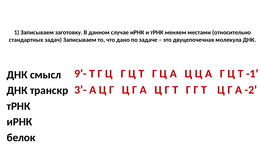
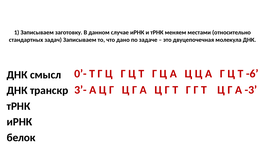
9’-: 9’- -> 0’- (80, 74)
-1: -1 -> -6 (252, 74)
-2: -2 -> -3 (251, 90)
